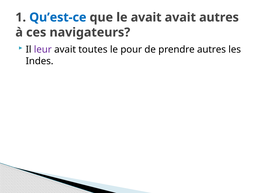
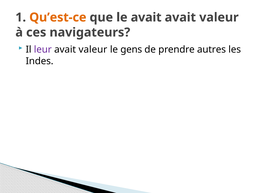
Qu’est-ce colour: blue -> orange (58, 17)
autres: autres -> valeur (219, 17)
toutes: toutes -> valeur (93, 49)
pour: pour -> gens (131, 49)
